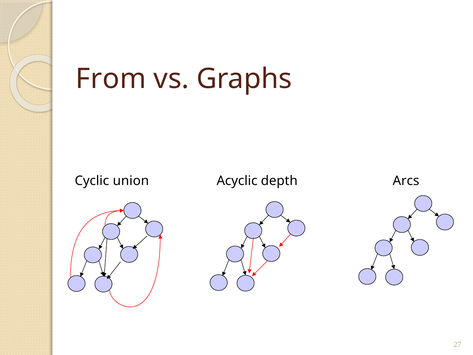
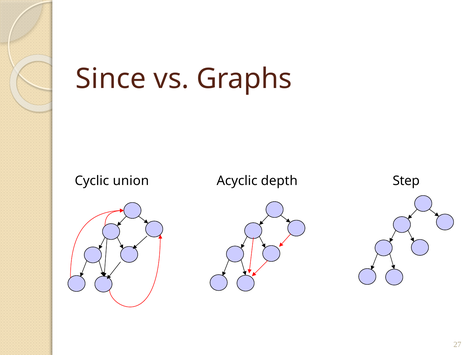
From: From -> Since (111, 79)
Arcs: Arcs -> Step (406, 181)
